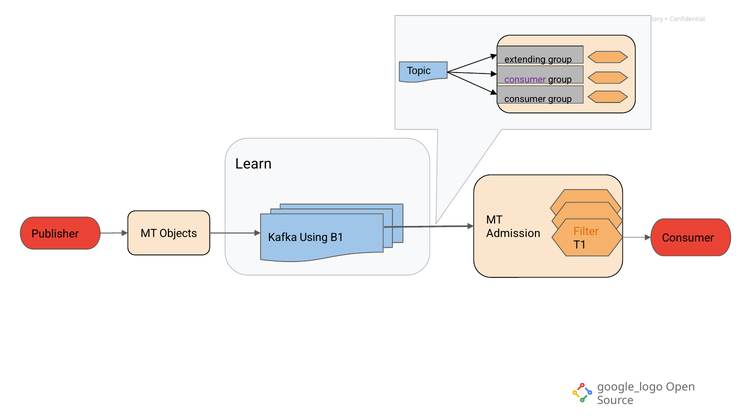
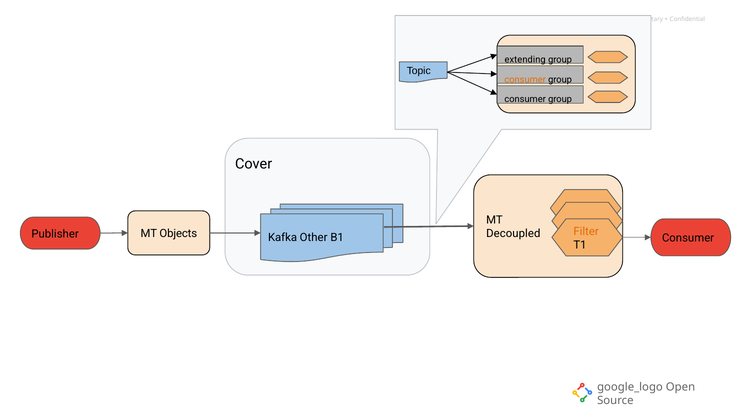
consumer colour: purple -> orange (525, 80)
Learn: Learn -> Cover (254, 164)
Using: Using -> Other (314, 238)
Admission: Admission -> Decoupled (513, 234)
